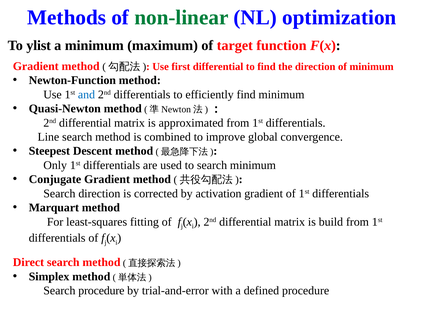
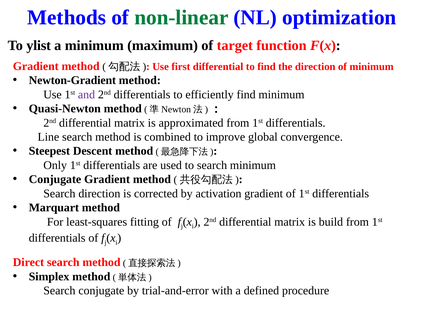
Newton-Function: Newton-Function -> Newton-Gradient (72, 80)
and colour: blue -> purple (86, 95)
Search procedure: procedure -> conjugate (101, 291)
